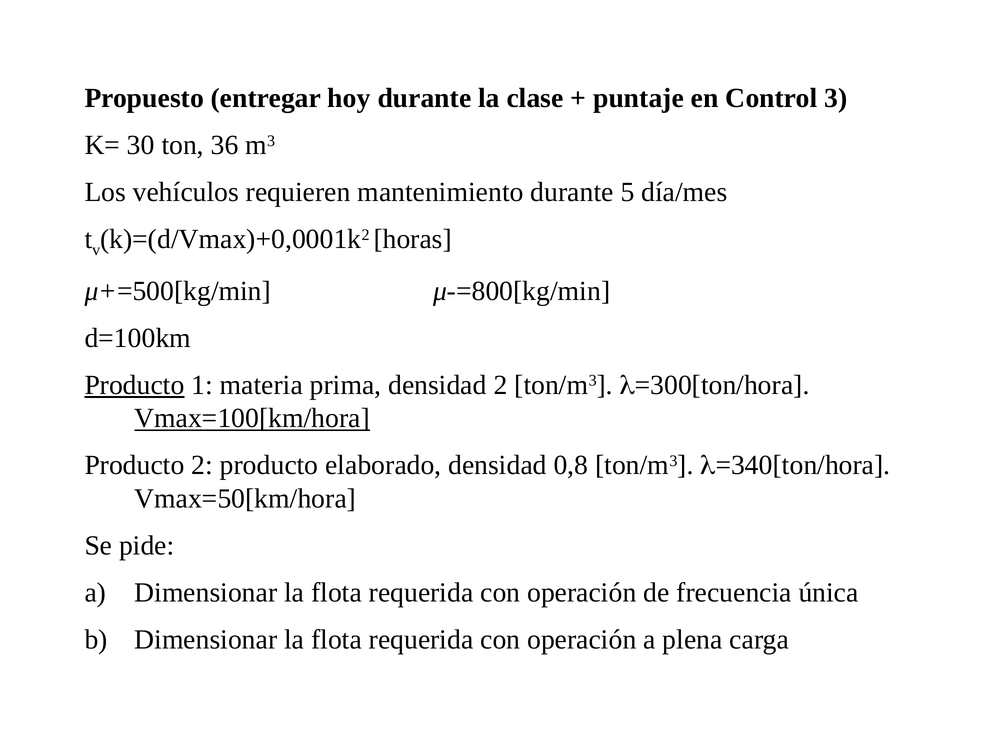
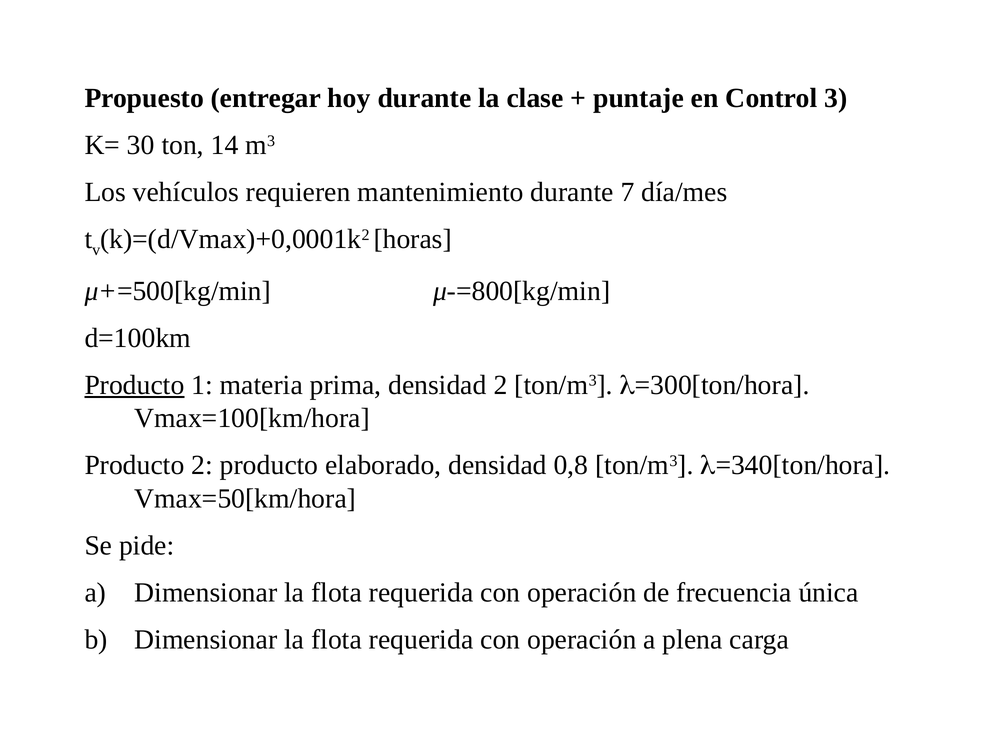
36: 36 -> 14 (225, 145)
5: 5 -> 7 (627, 192)
Vmax=100[km/hora underline: present -> none (252, 418)
